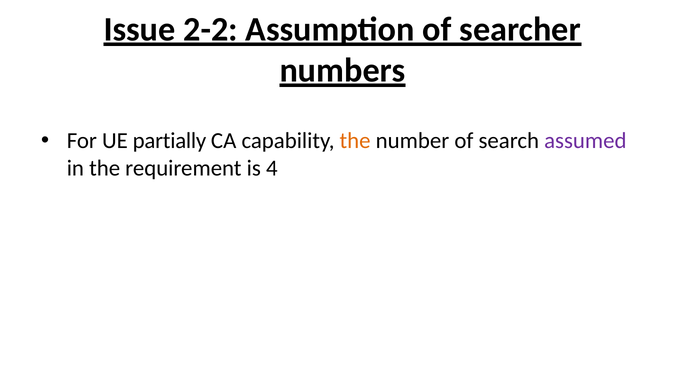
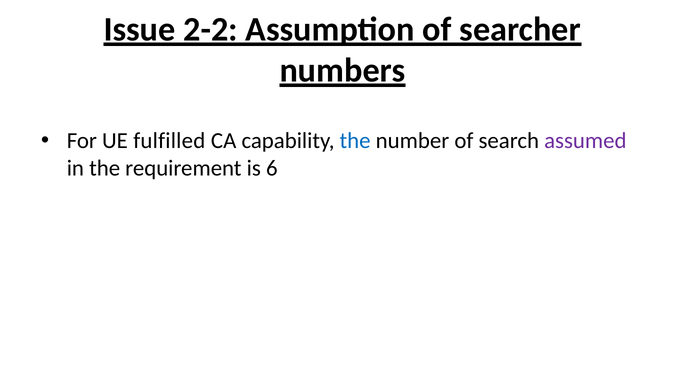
partially: partially -> fulfilled (169, 141)
the colour: orange -> blue (355, 141)
4: 4 -> 6 (272, 168)
